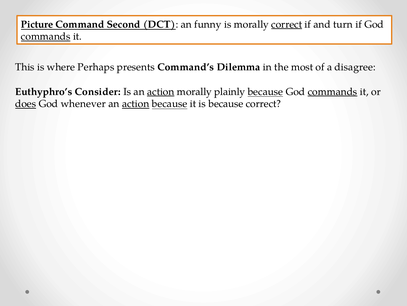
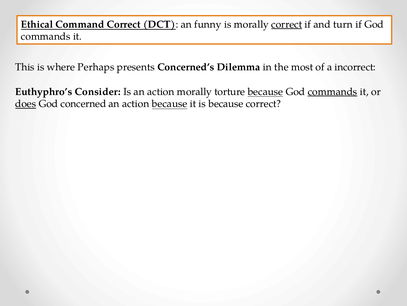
Picture: Picture -> Ethical (37, 24)
Command Second: Second -> Correct (124, 24)
commands underline: present -> none (46, 37)
Command’s: Command’s -> Concerned’s (186, 67)
disagree: disagree -> incorrect (355, 67)
action underline: present -> none (161, 91)
plainly: plainly -> torture (230, 91)
whenever: whenever -> concerned (83, 104)
action underline: present -> none (136, 104)
